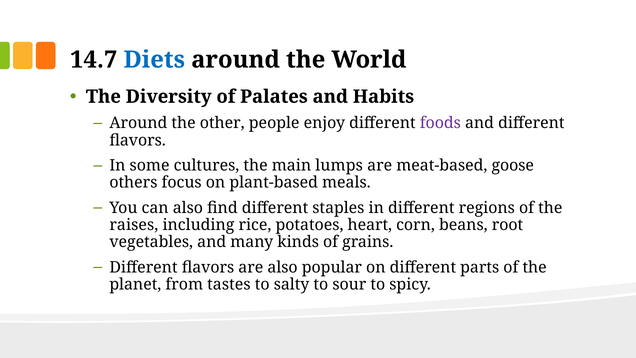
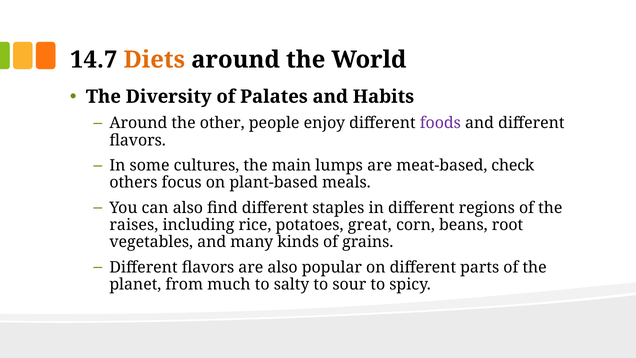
Diets colour: blue -> orange (154, 60)
goose: goose -> check (513, 165)
heart: heart -> great (370, 225)
tastes: tastes -> much (229, 284)
